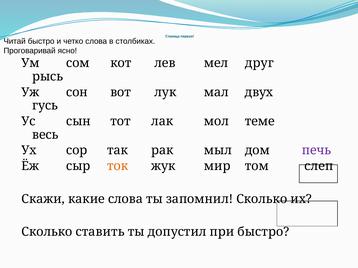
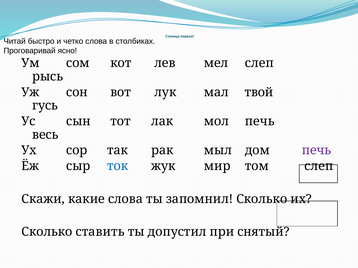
мел друг: друг -> слеп (259, 63)
двух: двух -> твой (259, 92)
мол теме: теме -> печь (260, 122)
ток colour: orange -> blue (118, 166)
при быстро: быстро -> снятый (263, 232)
